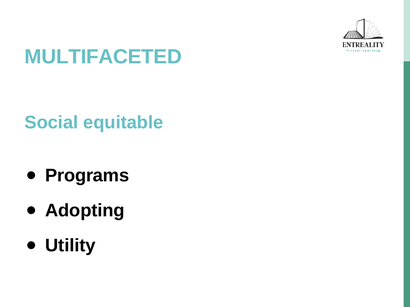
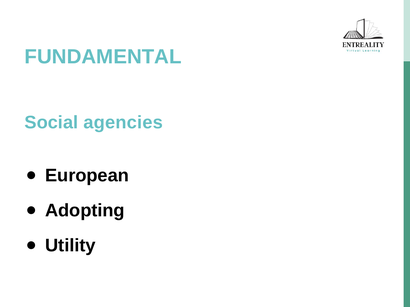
MULTIFACETED: MULTIFACETED -> FUNDAMENTAL (103, 57)
equitable: equitable -> agencies (123, 123)
Programs: Programs -> European (87, 176)
